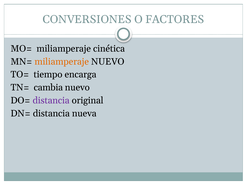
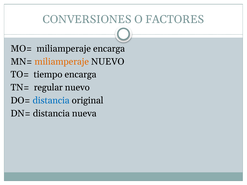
miliamperaje cinética: cinética -> encarga (109, 49)
cambia: cambia -> regular (48, 88)
distancia colour: purple -> blue (51, 101)
